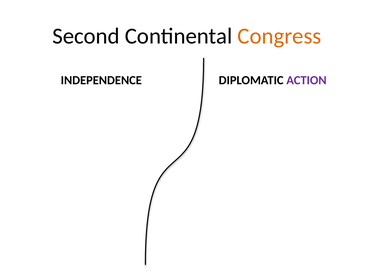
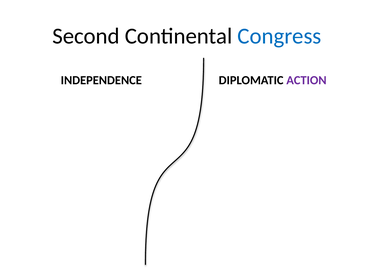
Congress colour: orange -> blue (279, 36)
